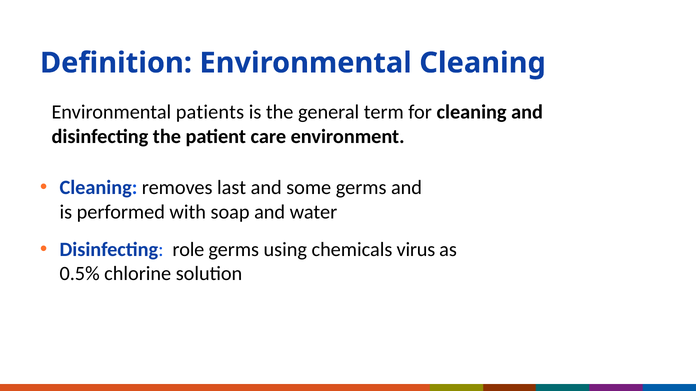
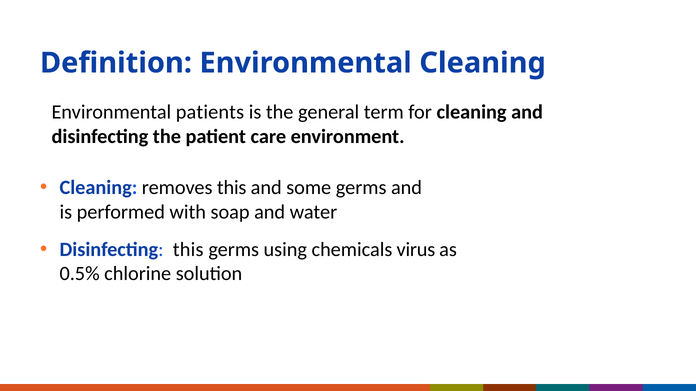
removes last: last -> this (232, 188)
Disinfecting role: role -> this (188, 250)
